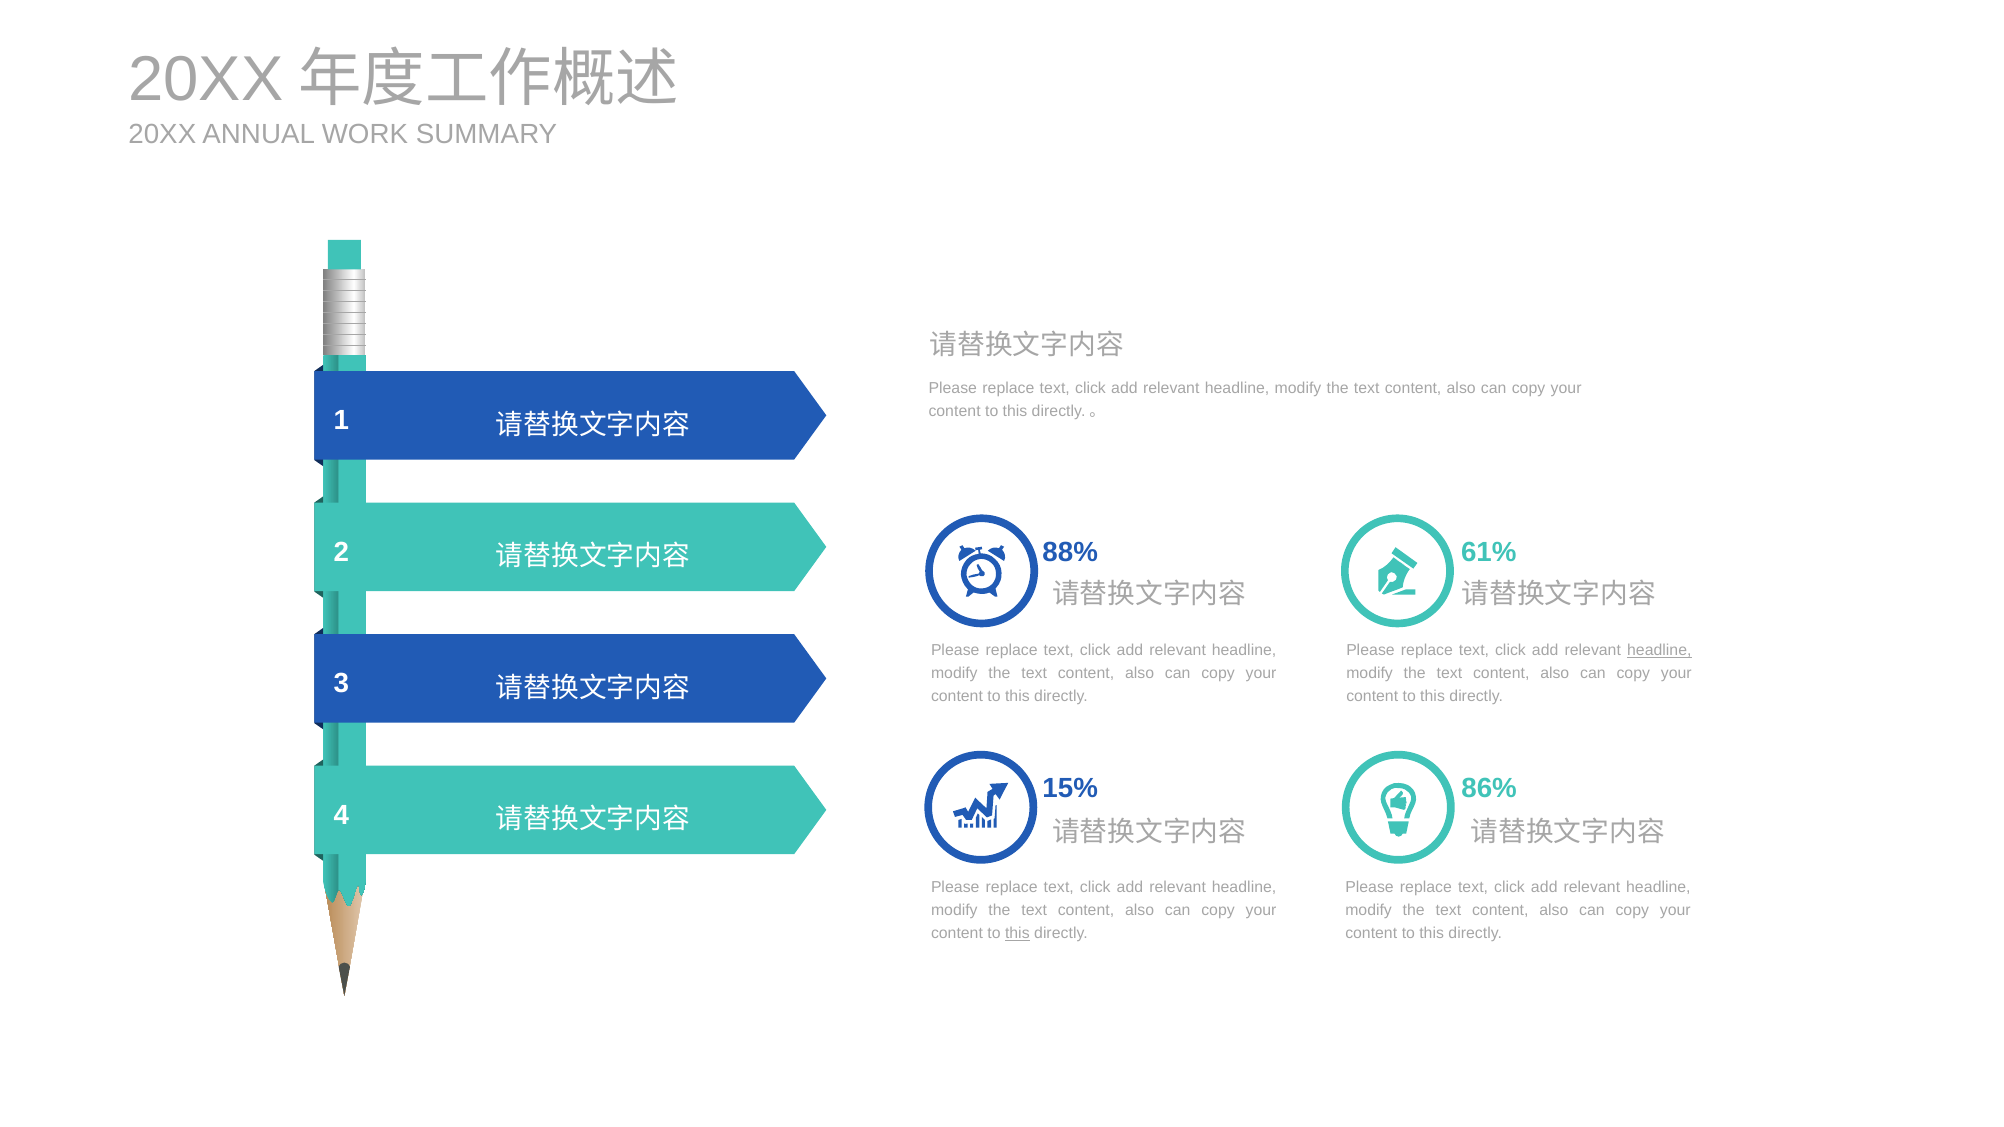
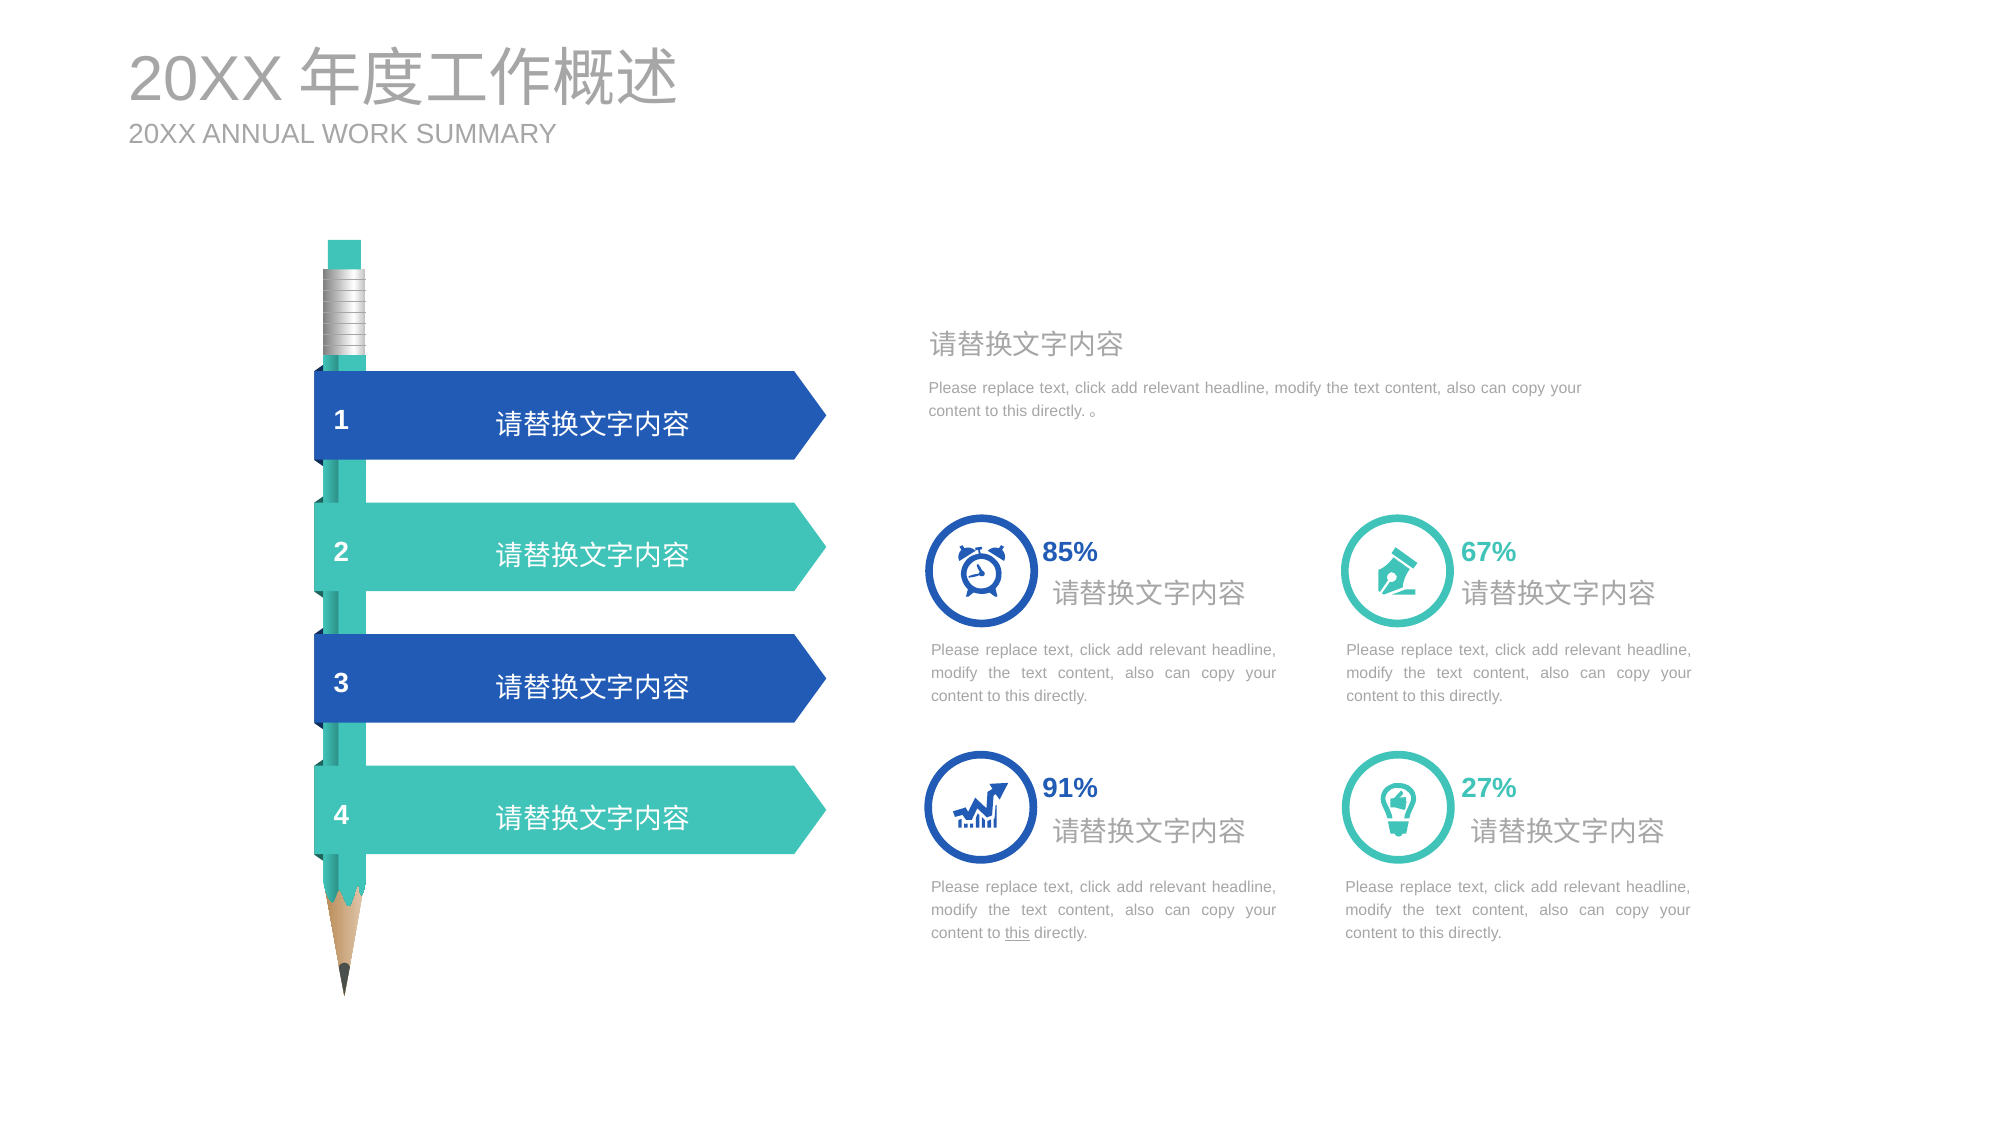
88%: 88% -> 85% (1070, 553)
61%: 61% -> 67% (1489, 553)
headline underline: present -> none (1659, 650)
15%: 15% -> 91% (1070, 788)
86%: 86% -> 27% (1489, 788)
